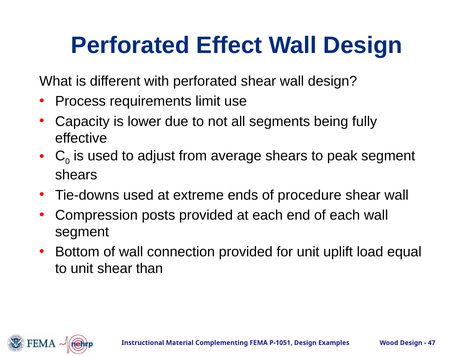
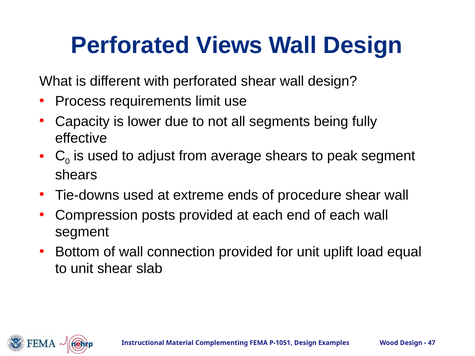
Effect: Effect -> Views (229, 45)
than: than -> slab (149, 269)
